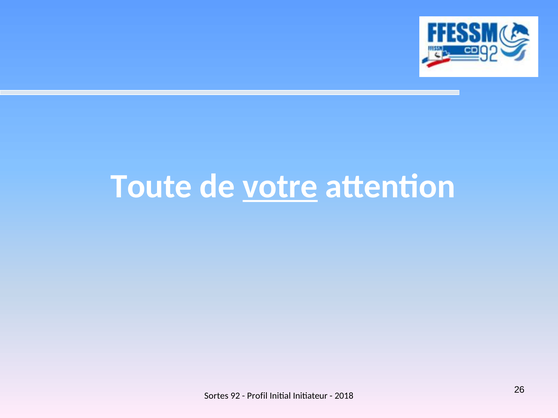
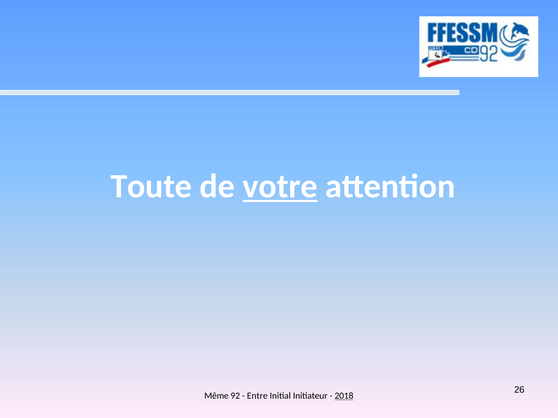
Sortes: Sortes -> Même (216, 396)
Profil: Profil -> Entre (257, 396)
2018 underline: none -> present (344, 396)
